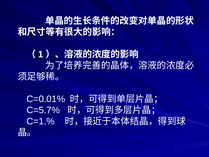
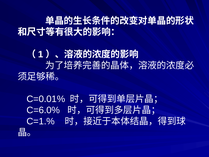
C=5.7%: C=5.7% -> C=6.0% (43, 110)
